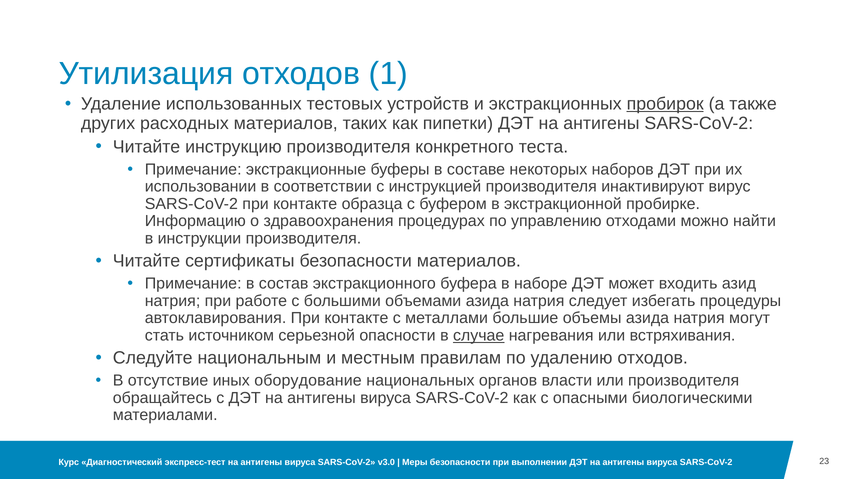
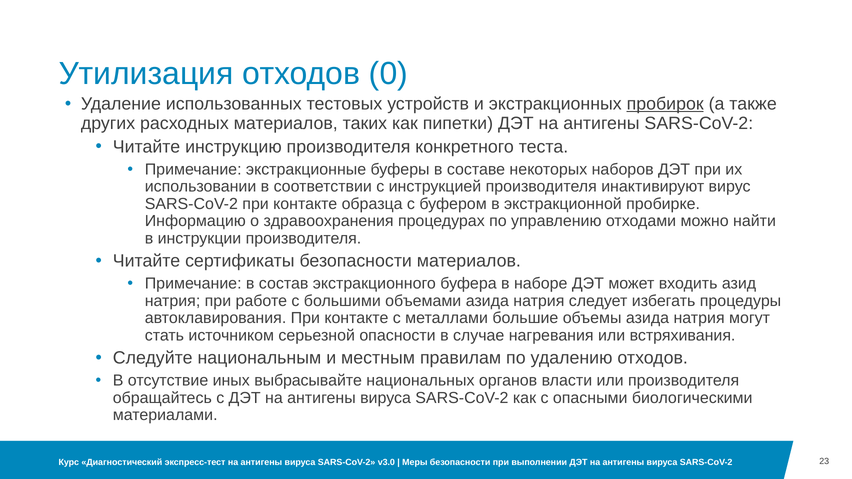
1: 1 -> 0 (389, 74)
случае underline: present -> none (479, 336)
оборудование: оборудование -> выбрасывайте (308, 381)
